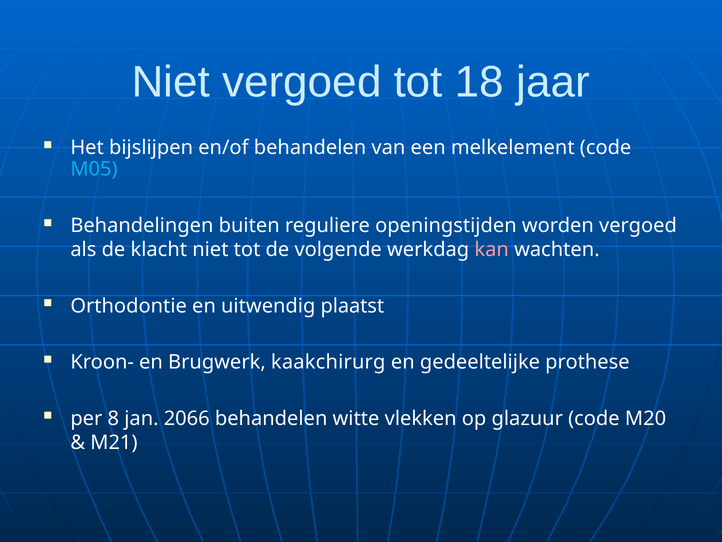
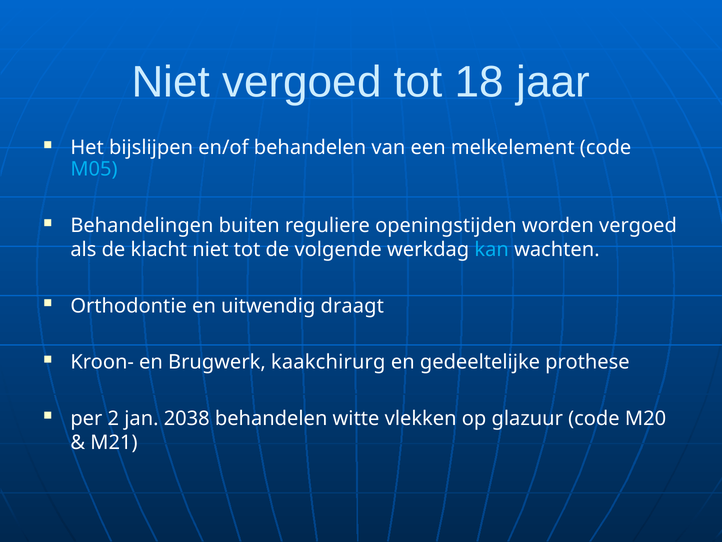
kan colour: pink -> light blue (492, 250)
plaatst: plaatst -> draagt (352, 306)
8: 8 -> 2 (113, 418)
2066: 2066 -> 2038 (187, 418)
